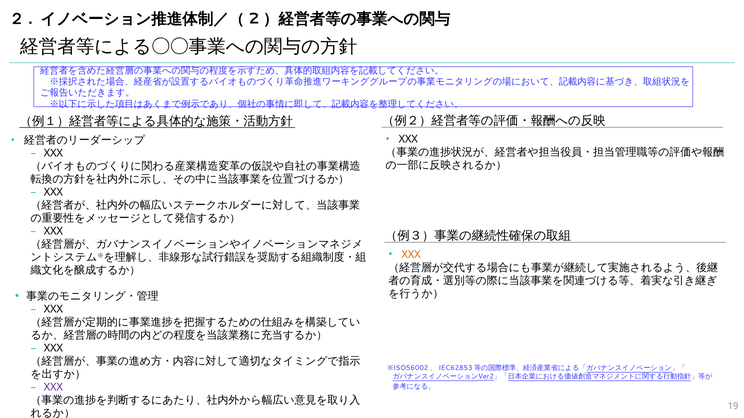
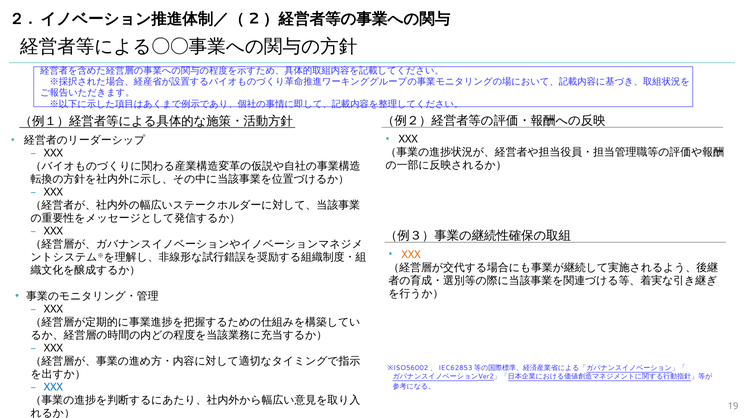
XXX colour: purple -> blue (53, 388)
